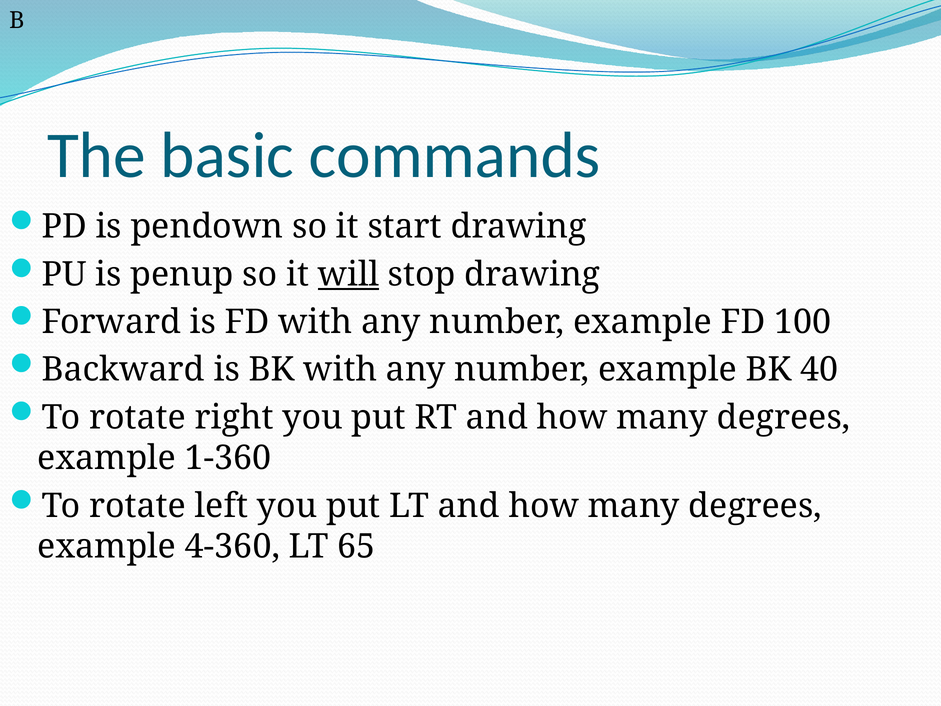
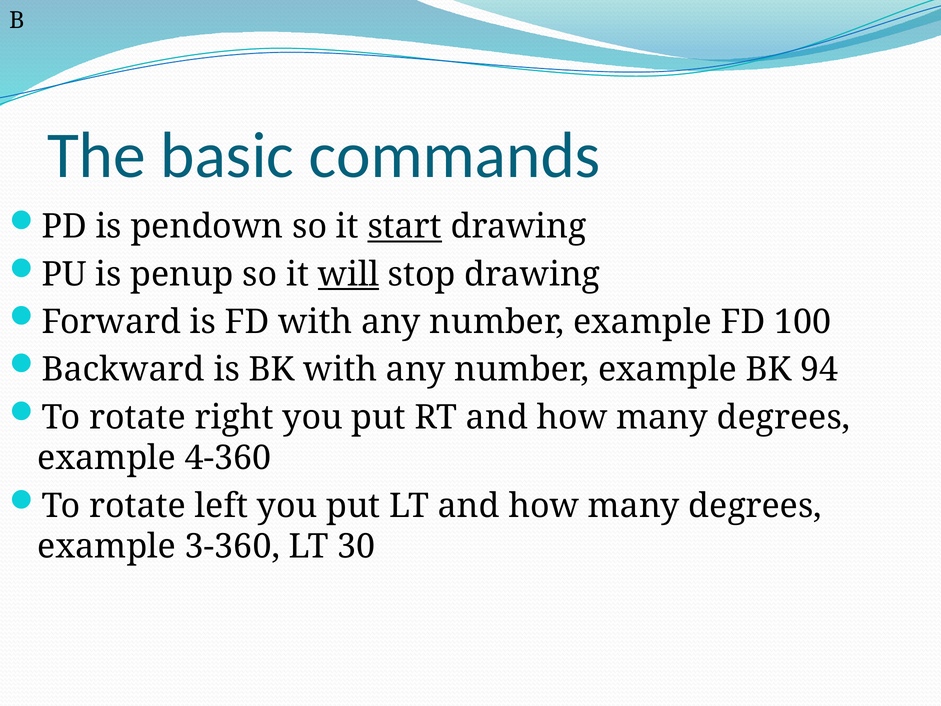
start underline: none -> present (405, 227)
40: 40 -> 94 (819, 370)
1-360: 1-360 -> 4-360 (228, 458)
4-360: 4-360 -> 3-360 (232, 547)
65: 65 -> 30 (356, 547)
